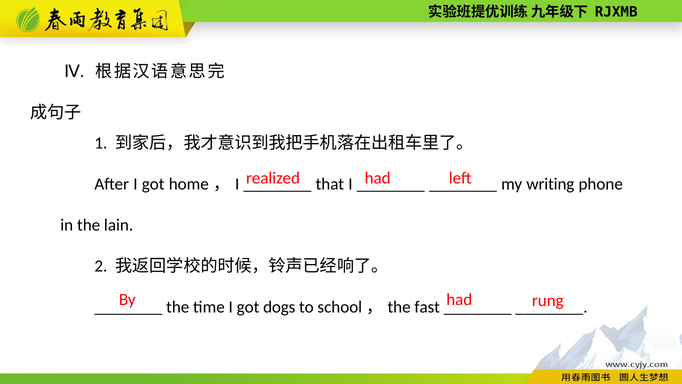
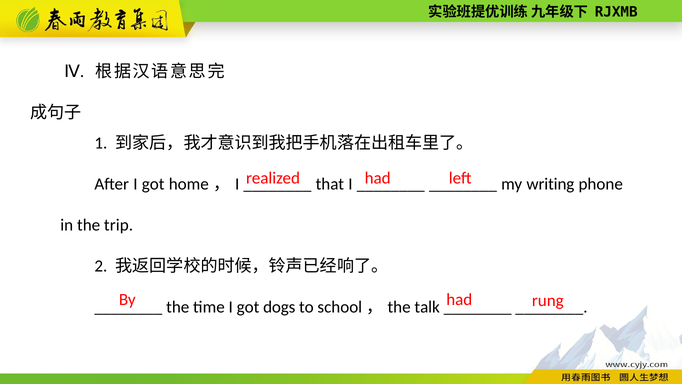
lain: lain -> trip (119, 225)
fast: fast -> talk (427, 307)
